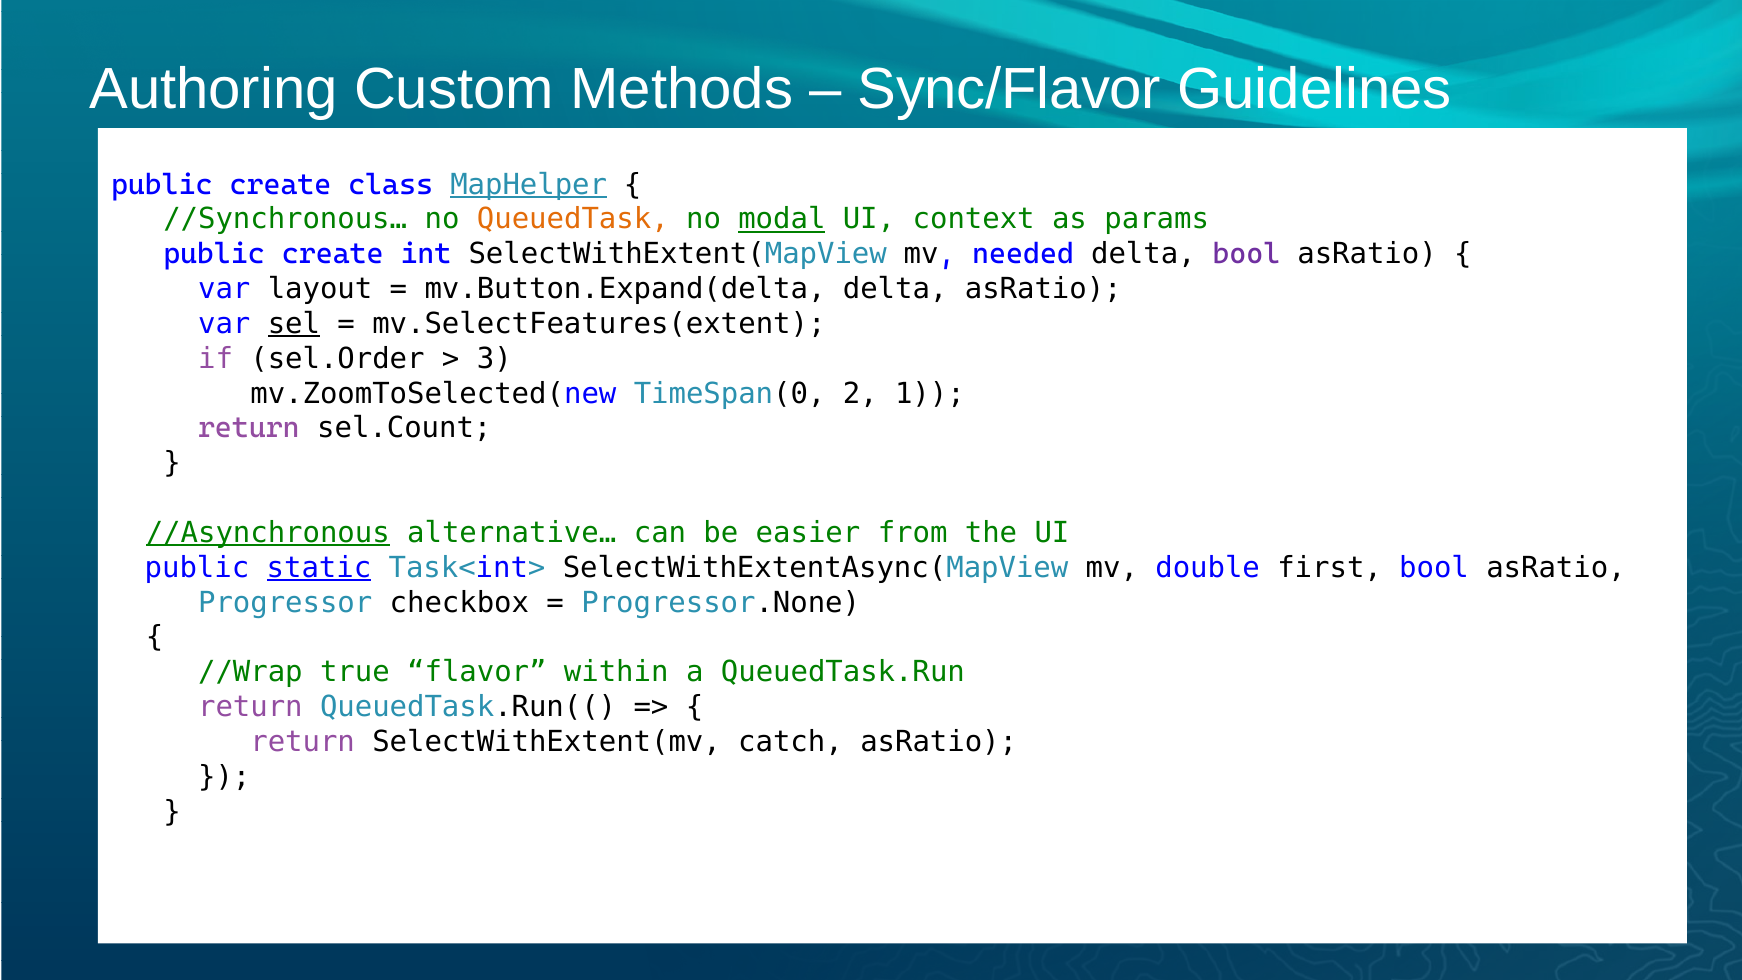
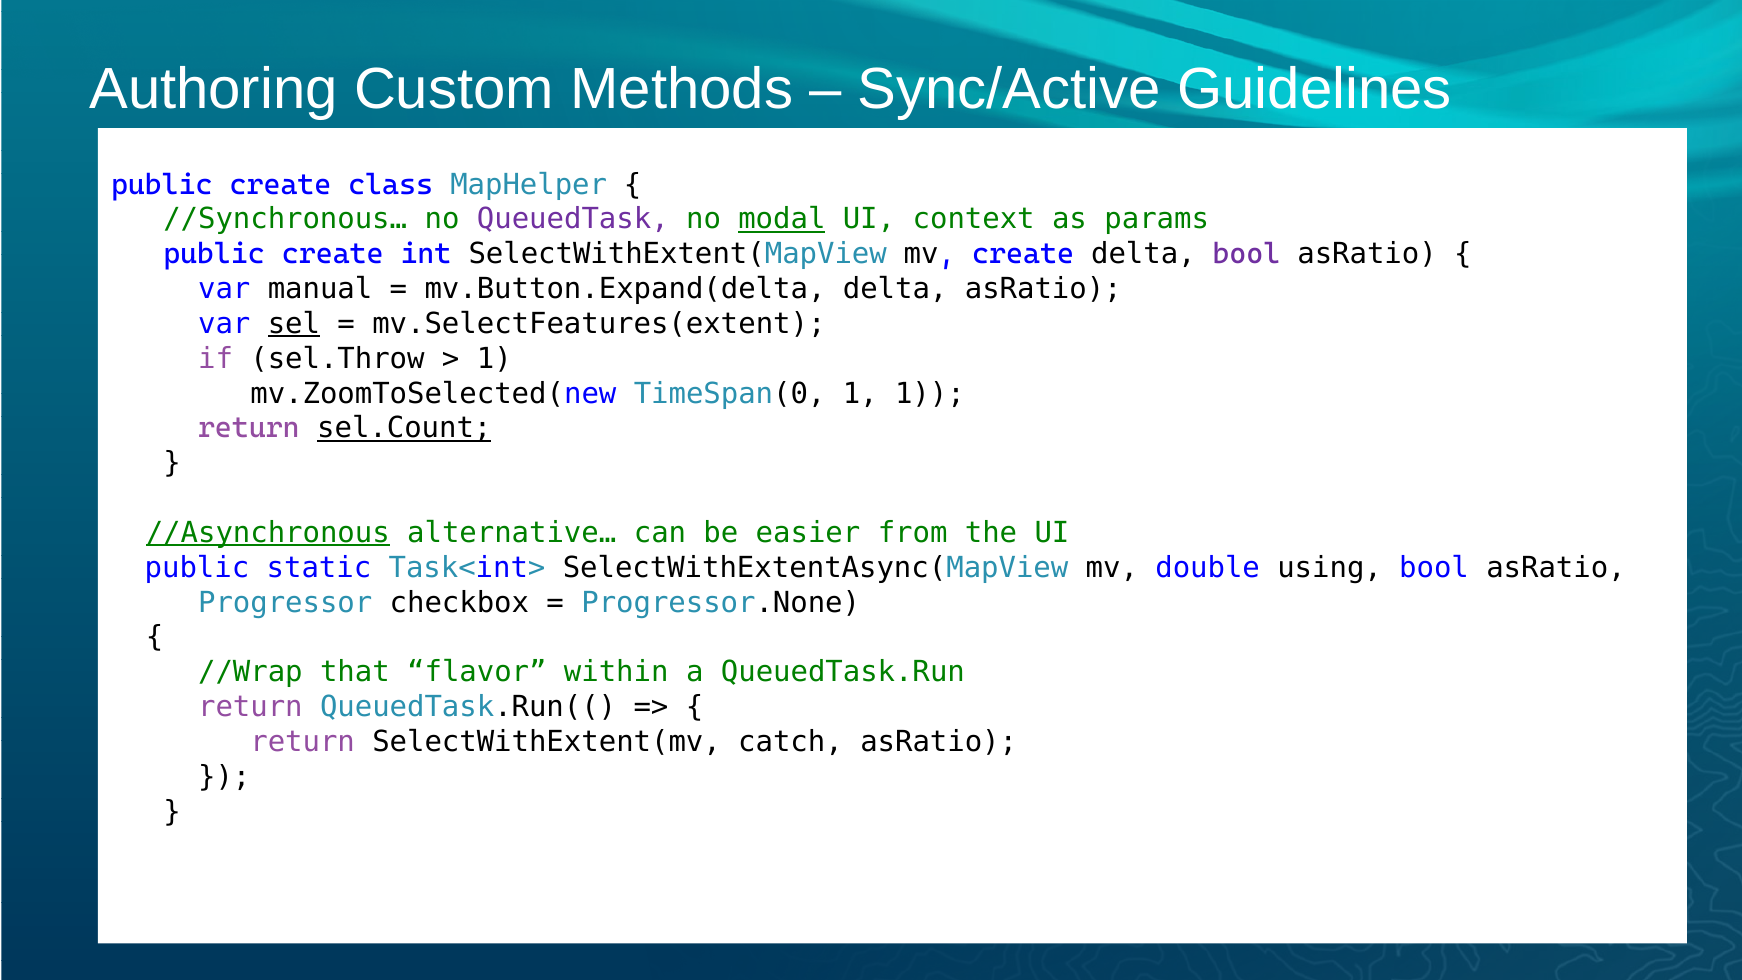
Sync/Flavor: Sync/Flavor -> Sync/Active (1009, 90)
MapHelper underline: present -> none (529, 185)
QueuedTask colour: orange -> purple (573, 219)
mv needed: needed -> create (1023, 254)
layout: layout -> manual (320, 289)
sel.Order: sel.Order -> sel.Throw (337, 359)
3: 3 -> 1 (494, 359)
TimeSpan(0 2: 2 -> 1 (860, 393)
sel.Count underline: none -> present (404, 428)
static underline: present -> none (319, 568)
first: first -> using (1330, 568)
true: true -> that (355, 672)
